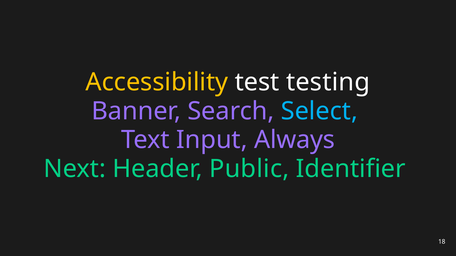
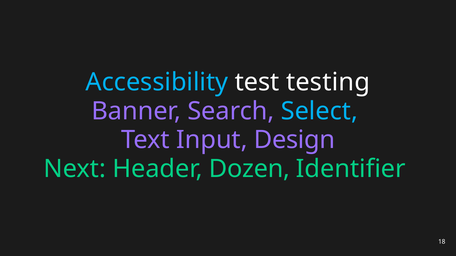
Accessibility colour: yellow -> light blue (157, 82)
Always: Always -> Design (295, 140)
Public: Public -> Dozen (249, 169)
